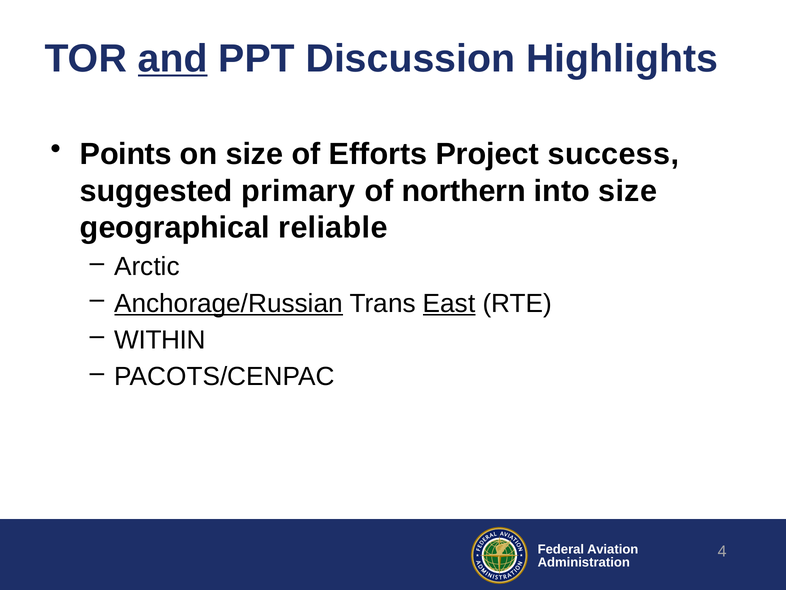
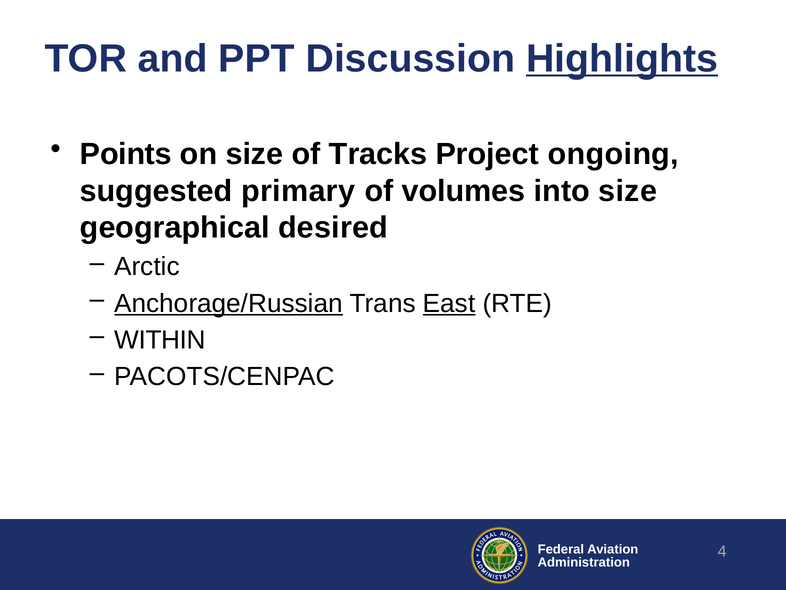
and underline: present -> none (173, 59)
Highlights underline: none -> present (622, 59)
Efforts: Efforts -> Tracks (378, 154)
success: success -> ongoing (613, 154)
northern: northern -> volumes (464, 191)
reliable: reliable -> desired (333, 227)
